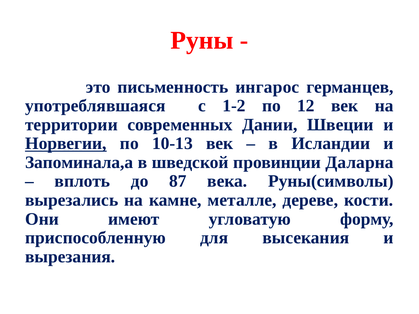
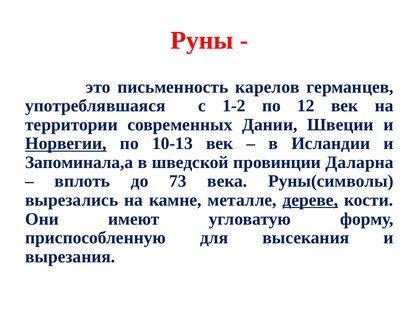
ингарос: ингарос -> карелов (267, 87)
87: 87 -> 73 (178, 181)
дереве underline: none -> present (310, 200)
